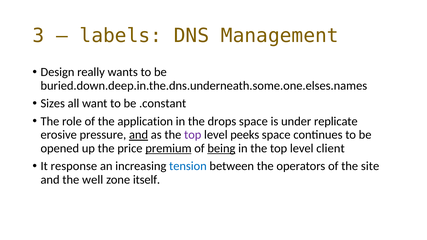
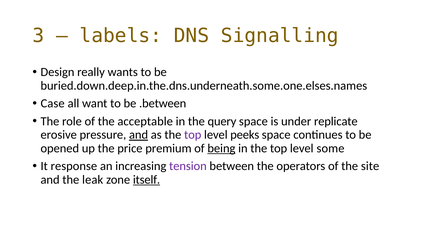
Management: Management -> Signalling (280, 36)
Sizes: Sizes -> Case (53, 104)
.constant: .constant -> .between (163, 104)
application: application -> acceptable (145, 121)
drops: drops -> query (222, 121)
premium underline: present -> none (168, 148)
client: client -> some (331, 148)
tension colour: blue -> purple (188, 166)
well: well -> leak (93, 180)
itself underline: none -> present (147, 180)
